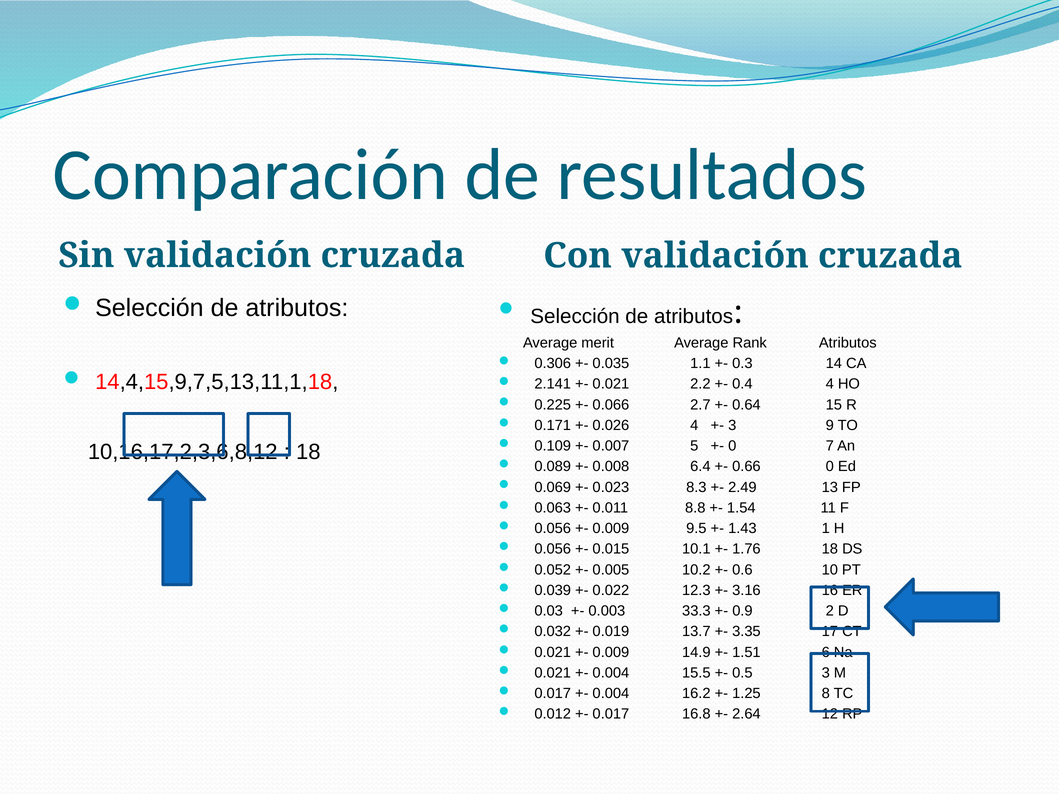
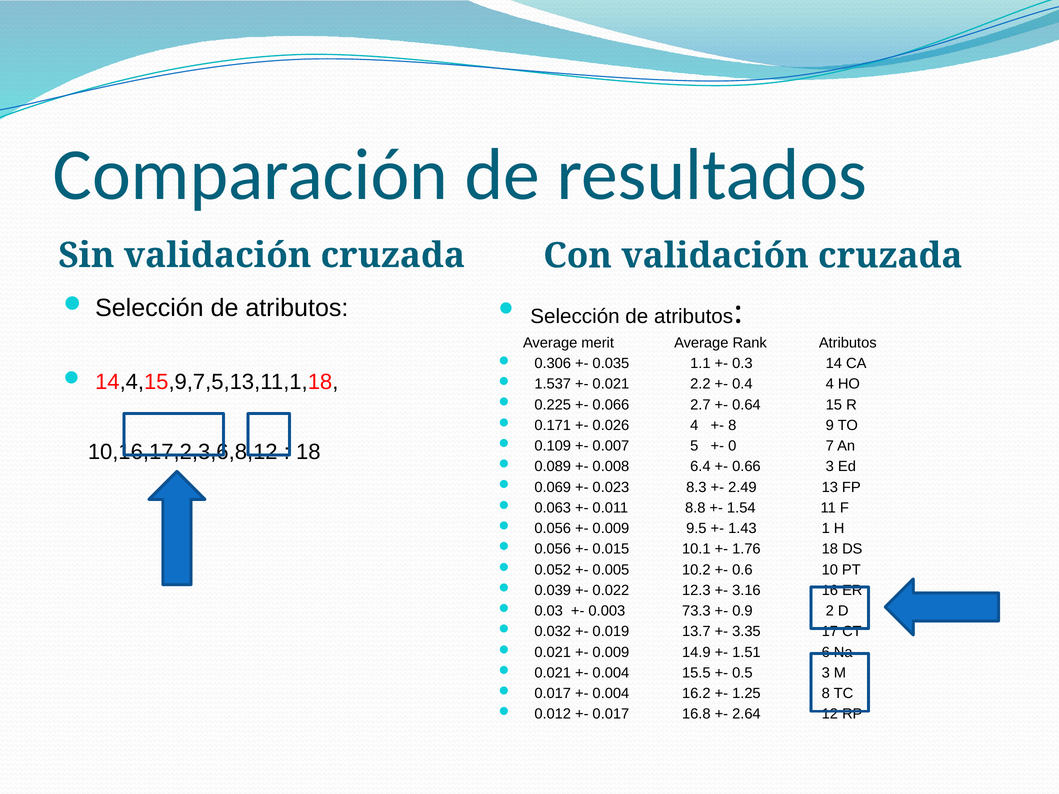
2.141: 2.141 -> 1.537 (553, 384)
3: 3 -> 8 (732, 425)
0.66 0: 0 -> 3 (830, 467)
33.3: 33.3 -> 73.3 (696, 611)
